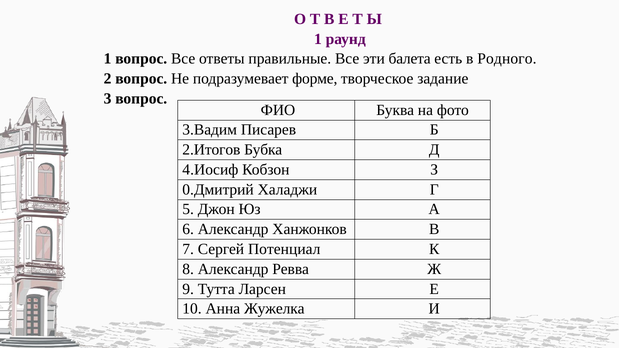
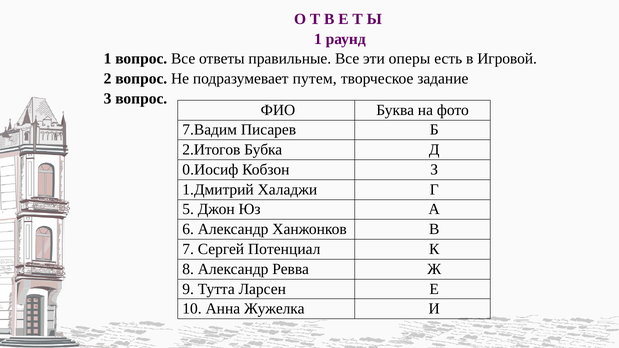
балета: балета -> оперы (409, 59)
Родного: Родного -> Игровой (507, 59)
форме: форме -> путем (315, 79)
3.Вадим: 3.Вадим -> 7.Вадим (210, 130)
4.Иосиф: 4.Иосиф -> 0.Иосиф (210, 170)
0.Дмитрий: 0.Дмитрий -> 1.Дмитрий (218, 190)
